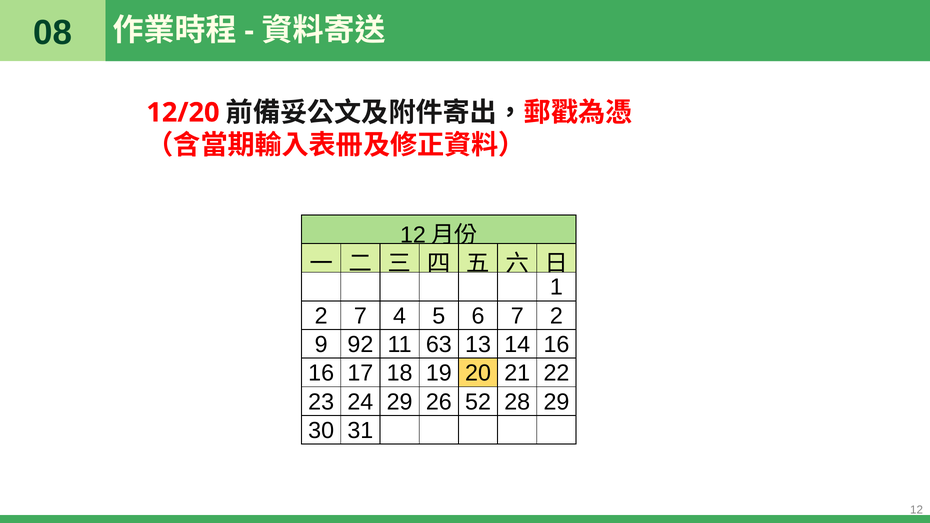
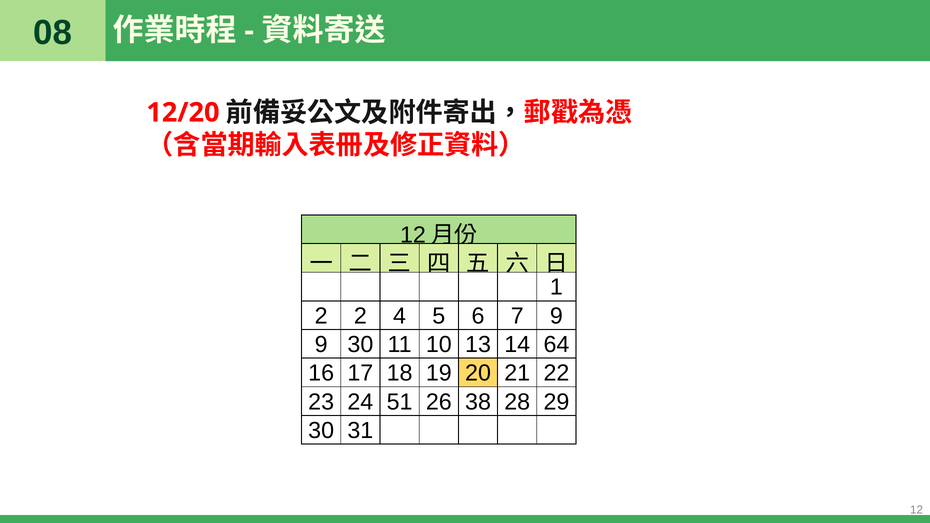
2 7: 7 -> 2 (360, 316)
7 2: 2 -> 9 (556, 316)
9 92: 92 -> 30 (360, 345)
63: 63 -> 10 (439, 345)
14 16: 16 -> 64 (556, 345)
24 29: 29 -> 51 (400, 402)
52: 52 -> 38 (478, 402)
